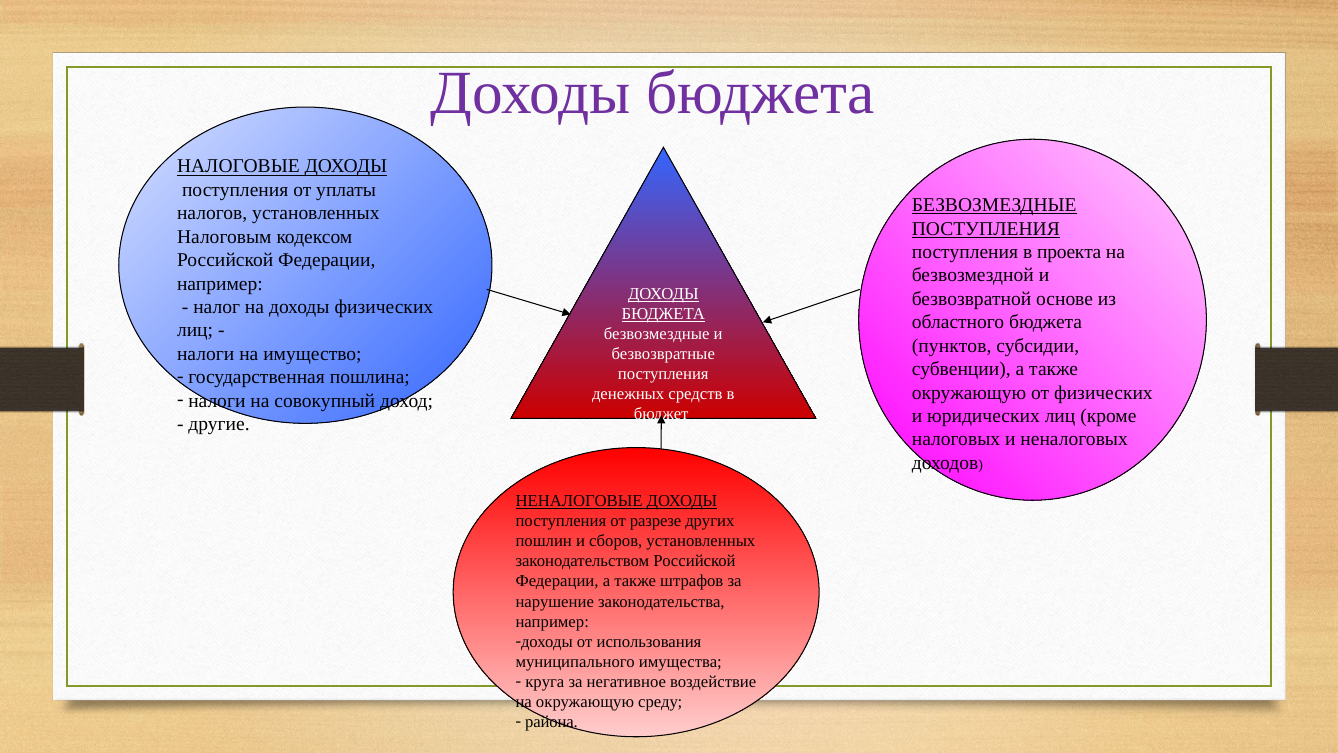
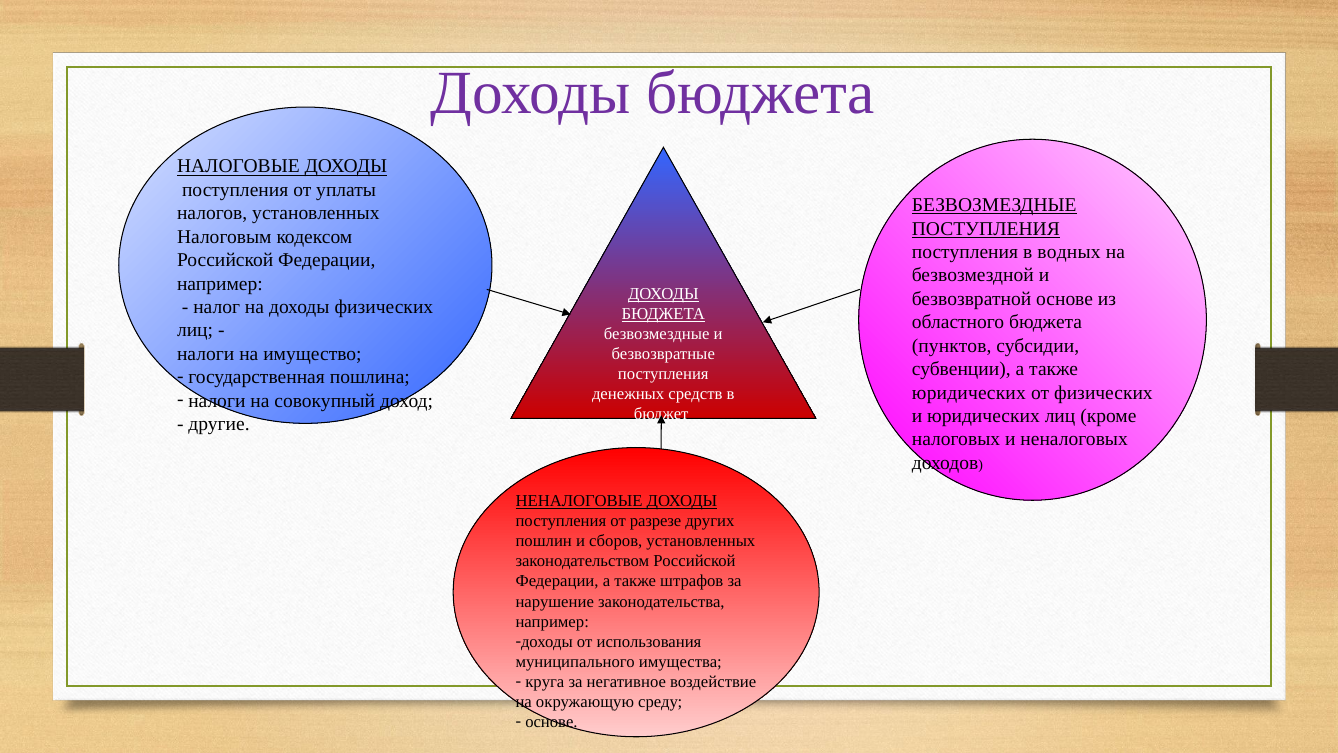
проекта: проекта -> водных (1069, 252)
окружающую: окружающую -> юридических (969, 392)
района: района -> основе (551, 722)
